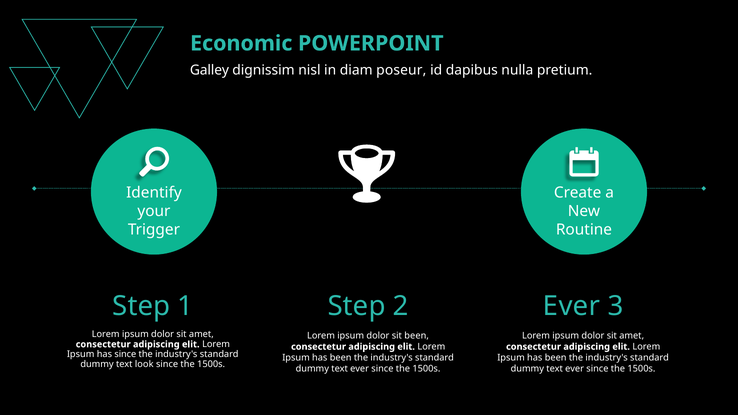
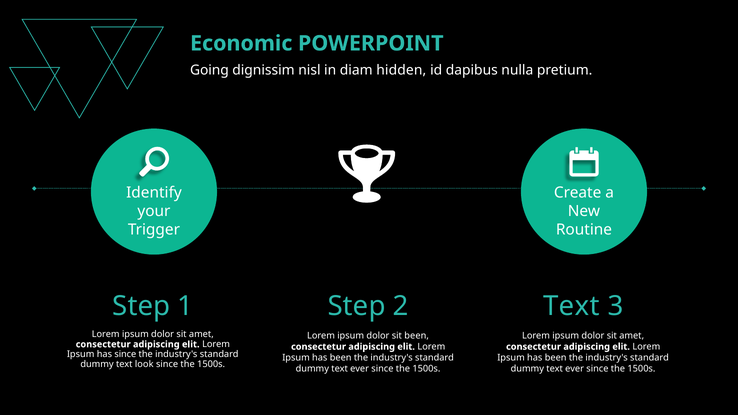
Galley: Galley -> Going (209, 70)
poseur: poseur -> hidden (401, 70)
Ever: Ever -> Text (572, 306)
